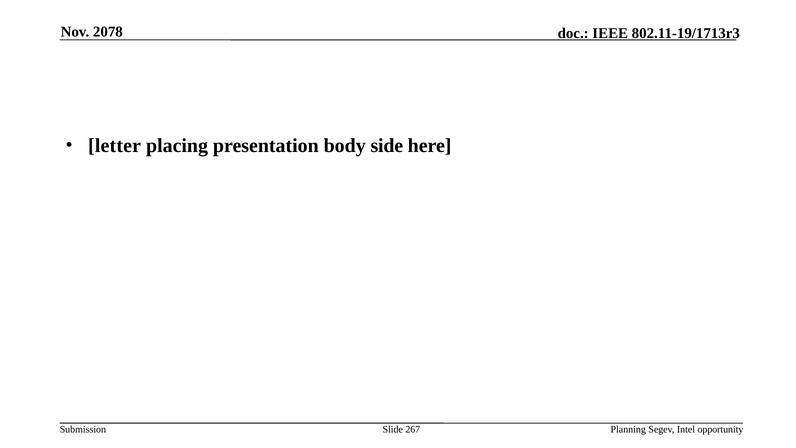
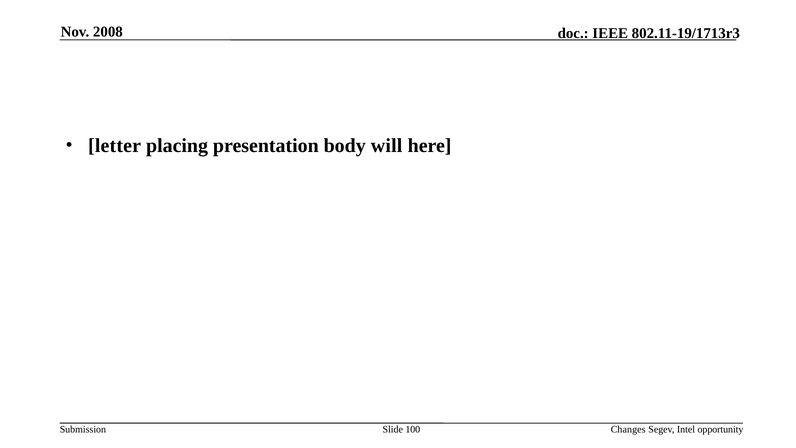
2078: 2078 -> 2008 (108, 32)
side: side -> will (387, 146)
267: 267 -> 100 (413, 429)
Planning: Planning -> Changes (628, 429)
